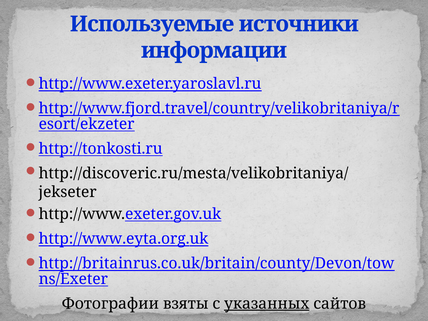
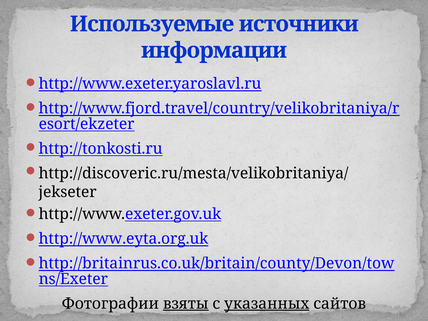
взяты underline: none -> present (186, 304)
